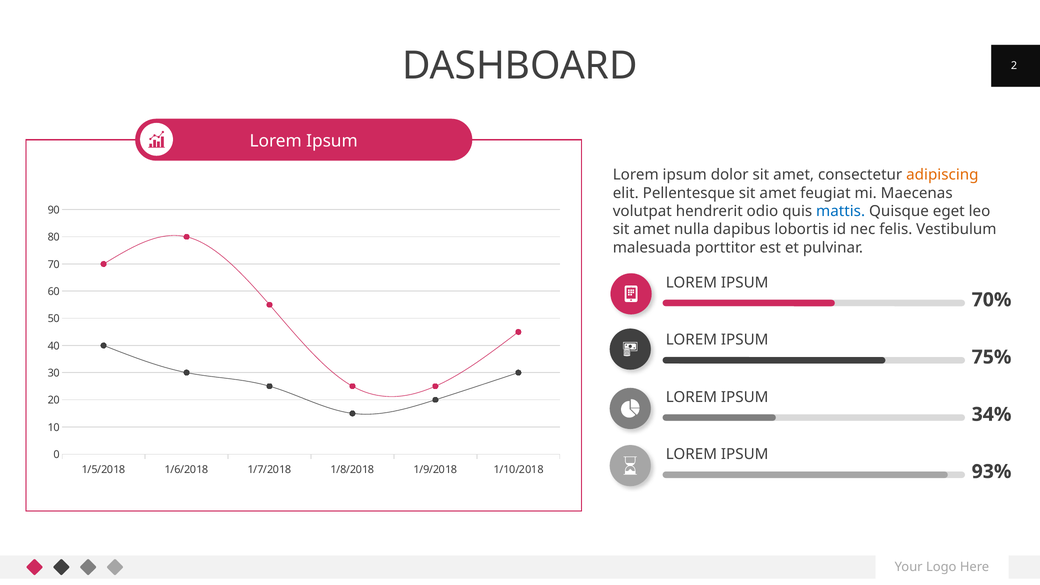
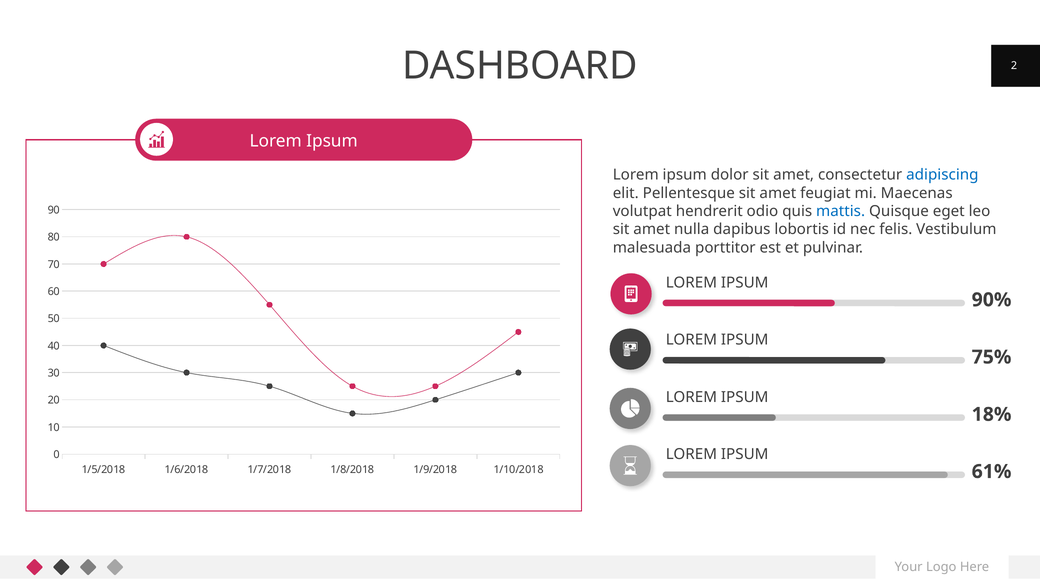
adipiscing colour: orange -> blue (942, 175)
70%: 70% -> 90% (992, 300)
34%: 34% -> 18% (992, 414)
93%: 93% -> 61% (992, 472)
